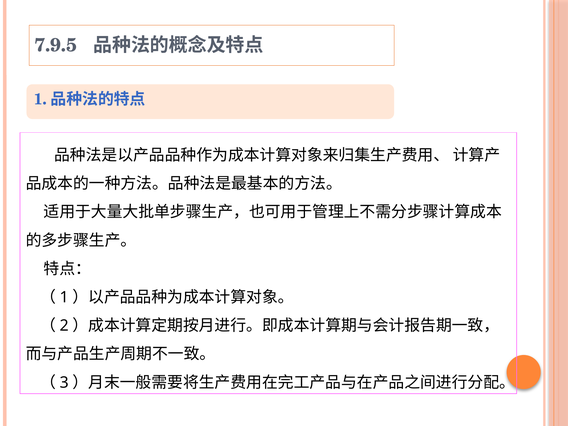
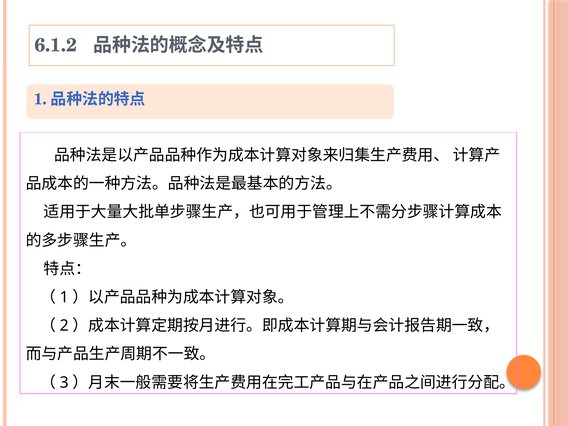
7.9.5: 7.9.5 -> 6.1.2 (56, 45)
